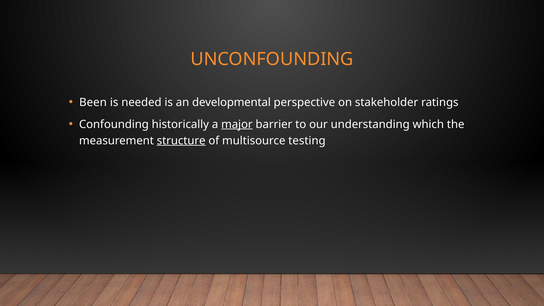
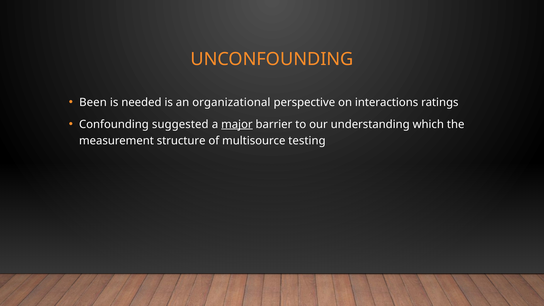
developmental: developmental -> organizational (231, 102)
stakeholder: stakeholder -> interactions (387, 102)
historically: historically -> suggested (180, 124)
structure underline: present -> none (181, 141)
